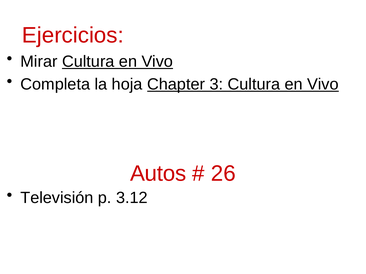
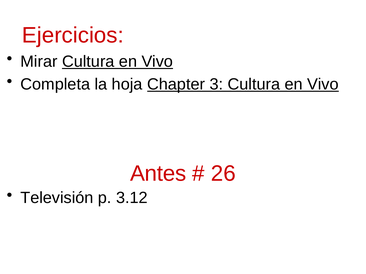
Autos: Autos -> Antes (158, 174)
